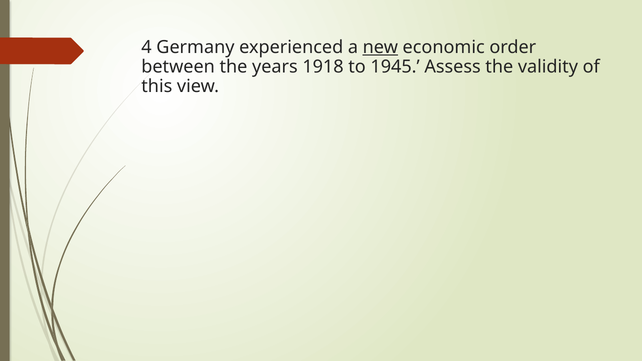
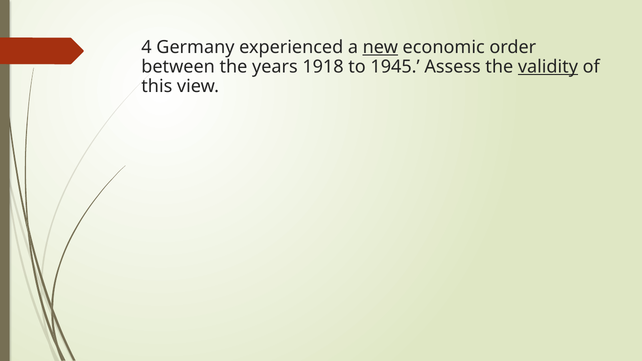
validity underline: none -> present (548, 67)
